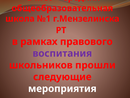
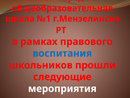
воспитания colour: purple -> blue (62, 53)
